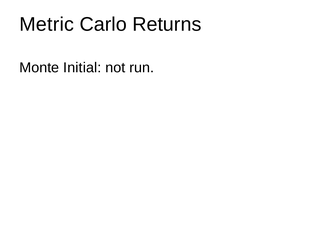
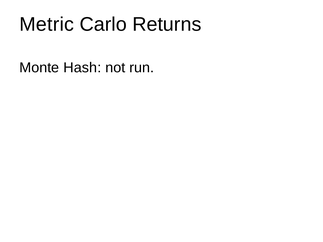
Initial: Initial -> Hash (82, 68)
